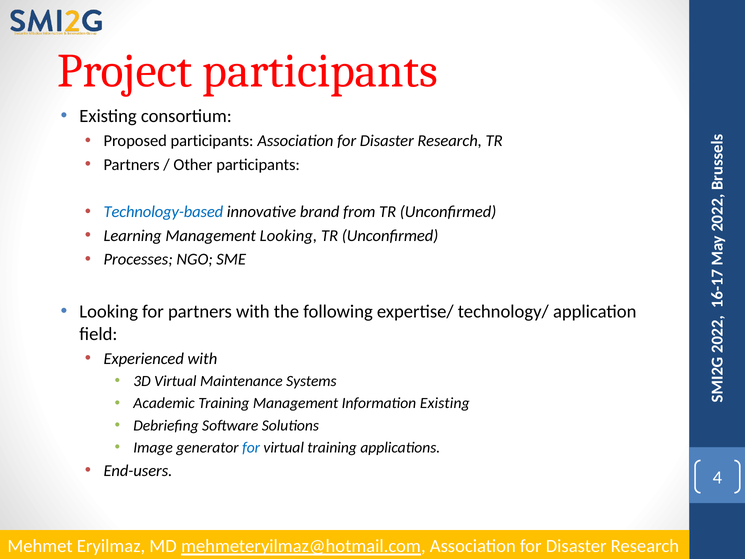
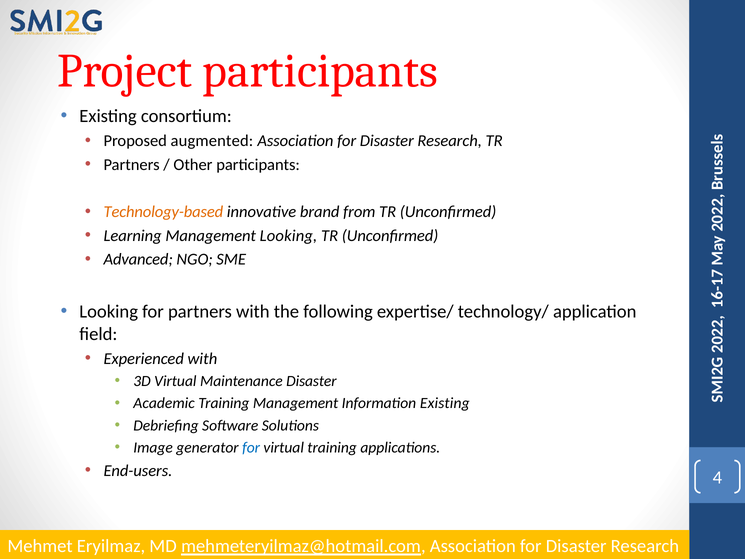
Proposed participants: participants -> augmented (212, 141)
Technology-based colour: blue -> orange (163, 212)
Processes: Processes -> Advanced (138, 259)
Maintenance Systems: Systems -> Disaster (311, 381)
